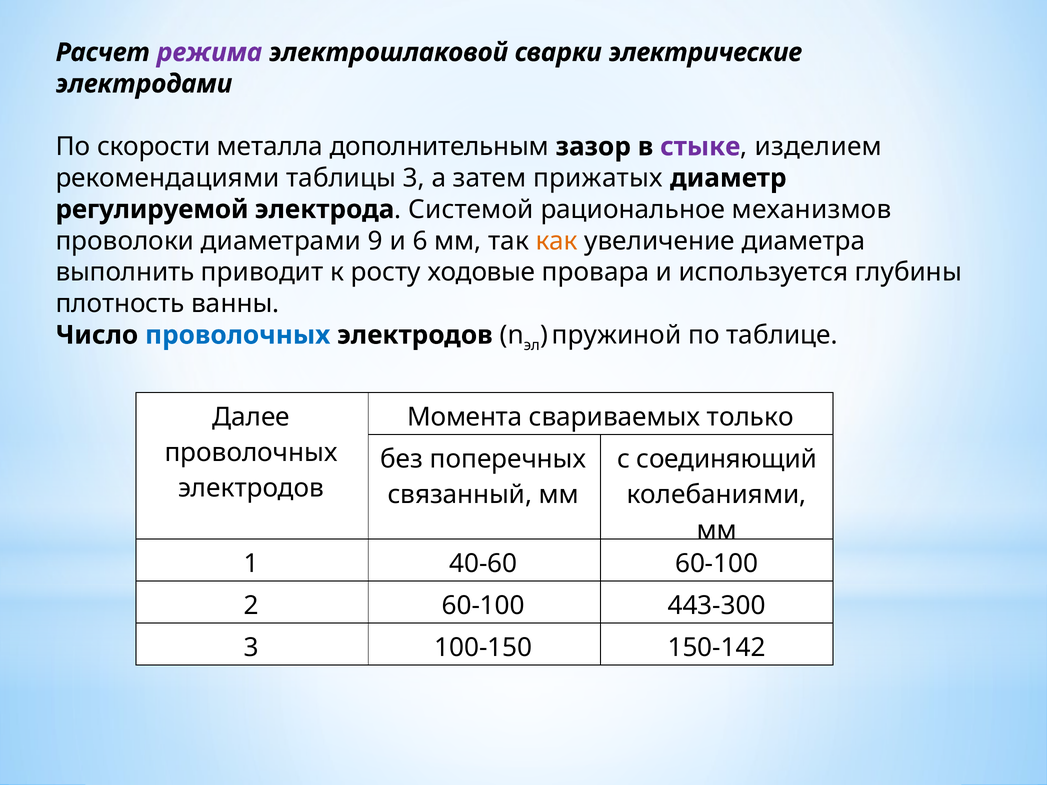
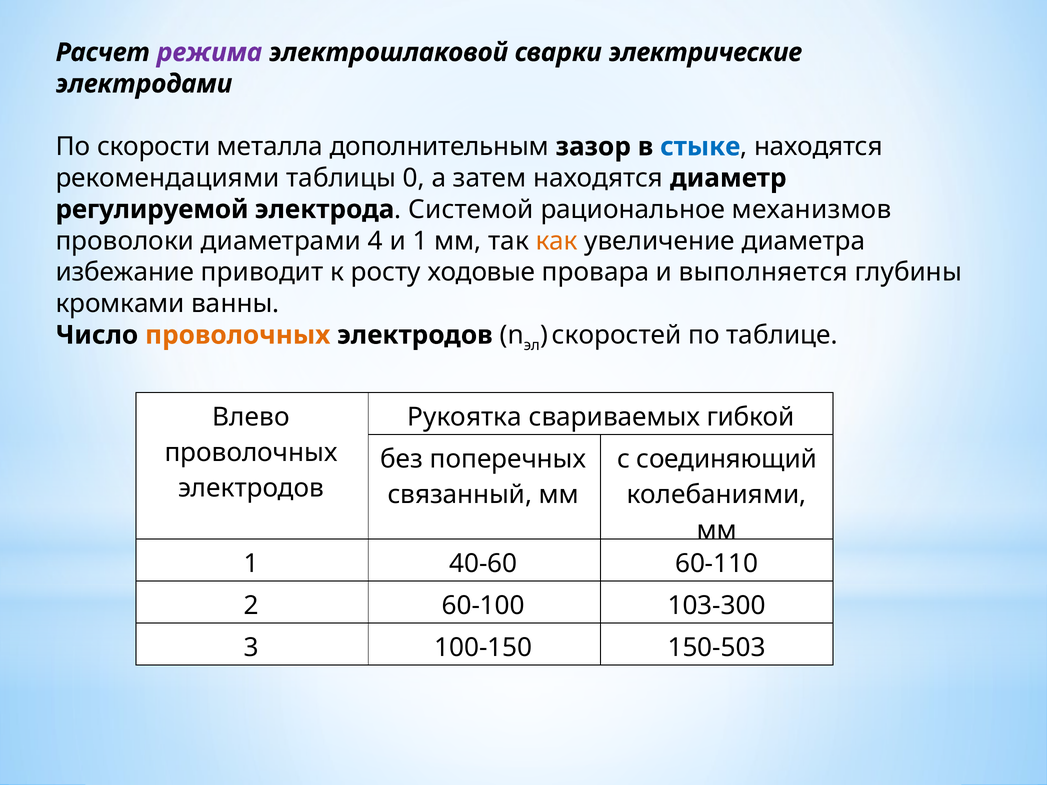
стыке colour: purple -> blue (700, 147)
изделием: изделием -> находятся (818, 147)
таблицы 3: 3 -> 0 (414, 178)
затем прижатых: прижатых -> находятся (598, 178)
9: 9 -> 4 (375, 241)
и 6: 6 -> 1 (420, 241)
выполнить: выполнить -> избежание (125, 272)
используется: используется -> выполняется (763, 272)
плотность: плотность -> кромками (120, 304)
проволочных colour: blue -> orange (238, 335)
пружиной: пружиной -> скоростей (617, 335)
Далее: Далее -> Влево (251, 417)
Момента: Момента -> Рукоятка (465, 417)
только: только -> гибкой (750, 417)
40-60 60-100: 60-100 -> 60-110 (717, 564)
443-300: 443-300 -> 103-300 (717, 606)
150-142: 150-142 -> 150-503 (717, 648)
